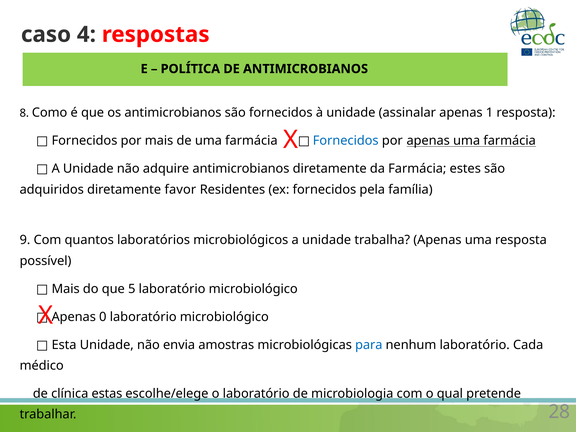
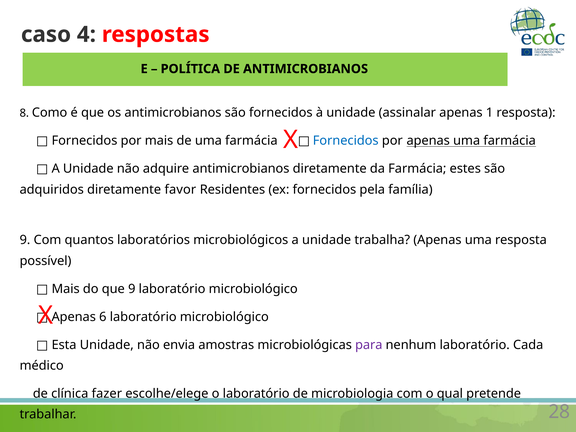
que 5: 5 -> 9 (132, 289)
0: 0 -> 6 (103, 317)
para colour: blue -> purple (369, 345)
estas: estas -> fazer (107, 394)
